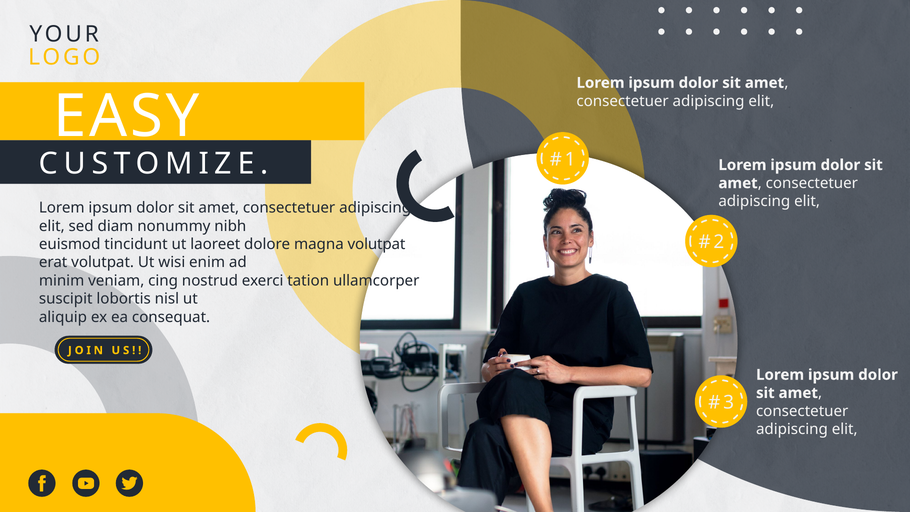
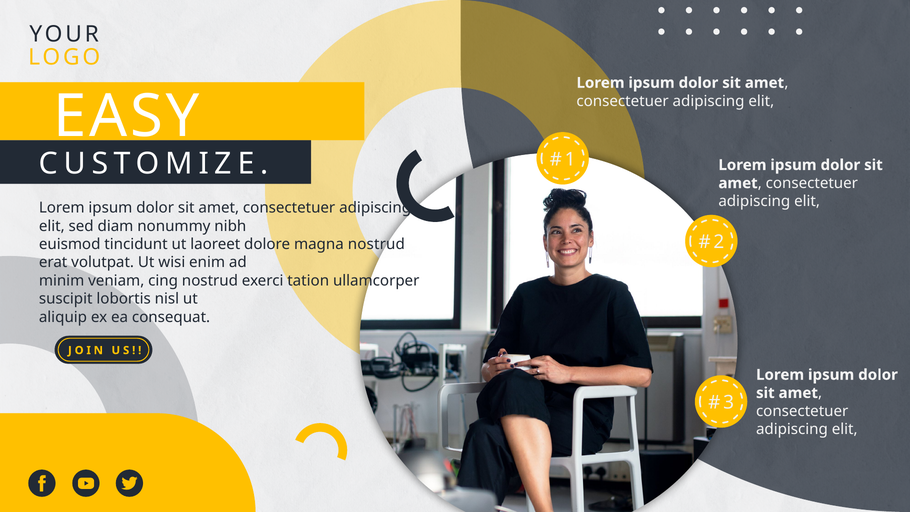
magna volutpat: volutpat -> nostrud (376, 244)
